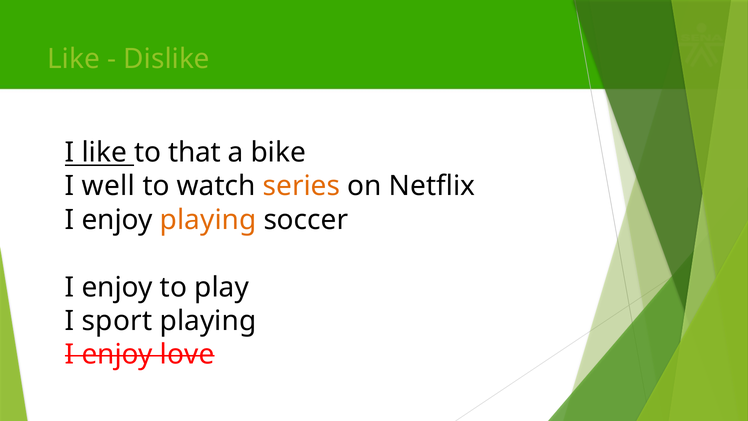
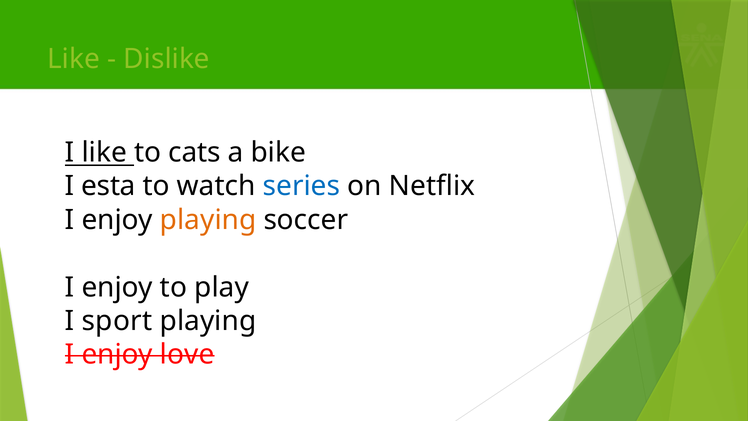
that: that -> cats (194, 152)
well: well -> esta (109, 186)
series colour: orange -> blue (302, 186)
